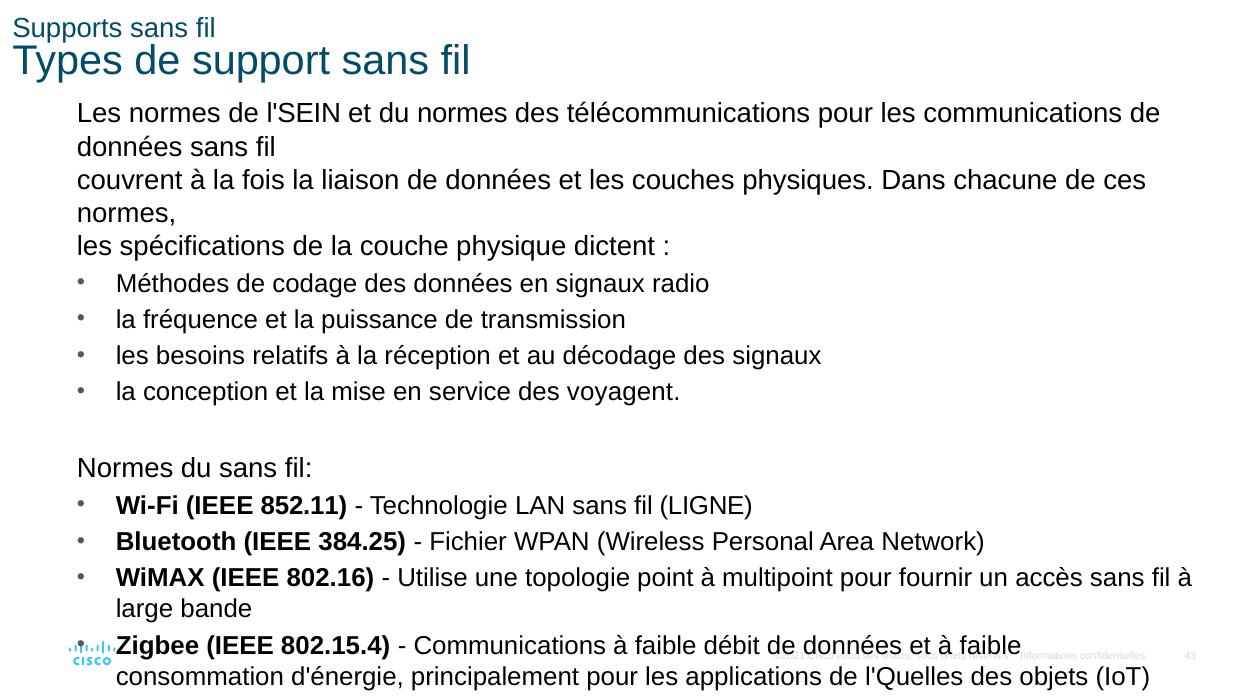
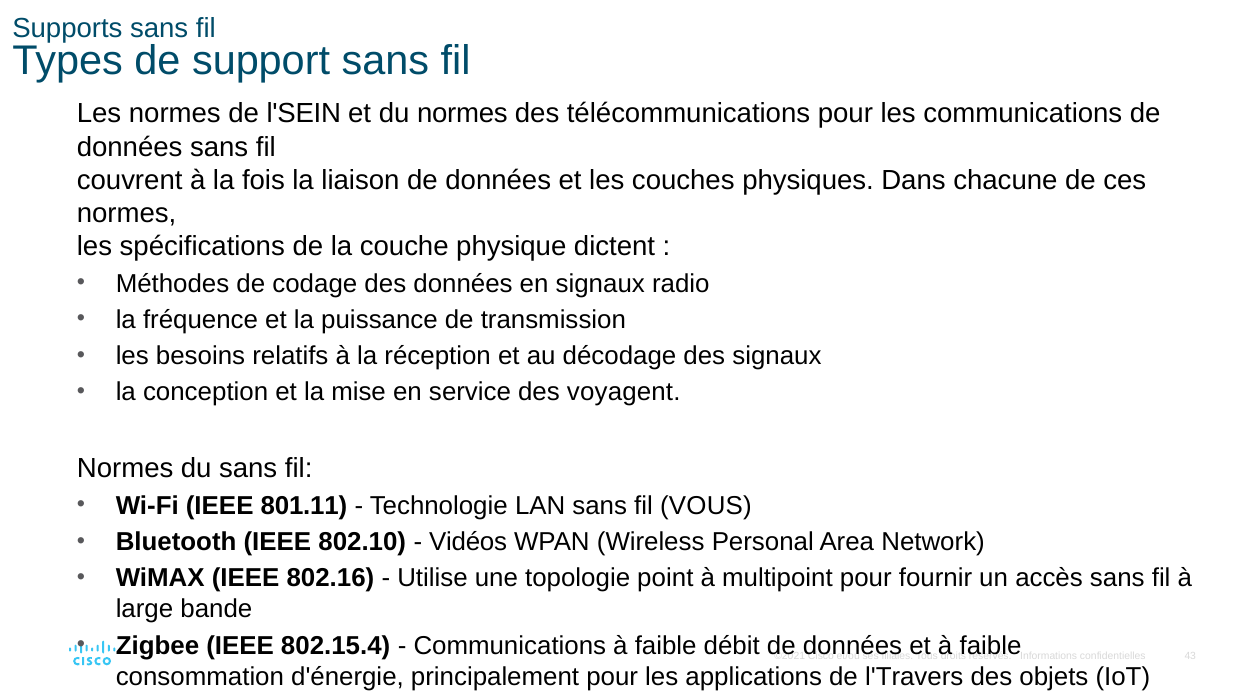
852.11: 852.11 -> 801.11 (304, 506)
LIGNE: LIGNE -> VOUS (706, 506)
384.25: 384.25 -> 802.10 (362, 542)
Fichier: Fichier -> Vidéos (468, 542)
l'Quelles: l'Quelles -> l'Travers (914, 677)
